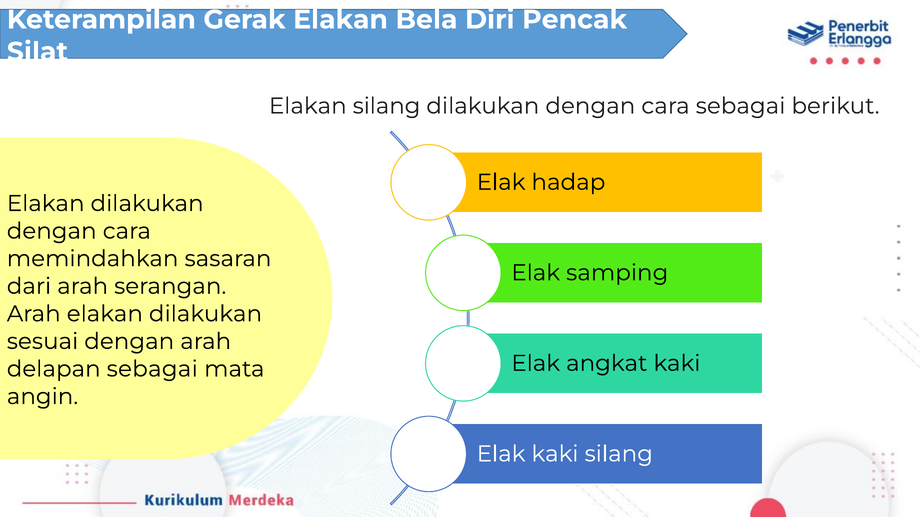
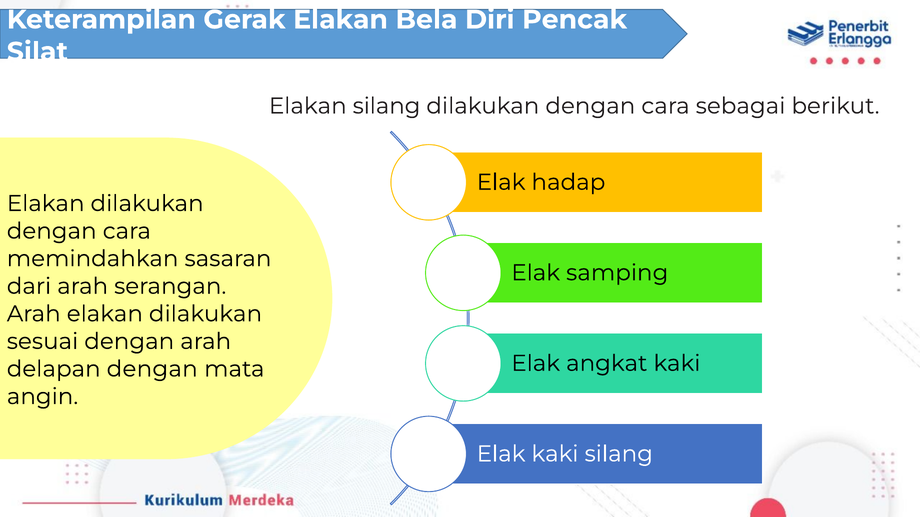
delapan sebagai: sebagai -> dengan (152, 369)
